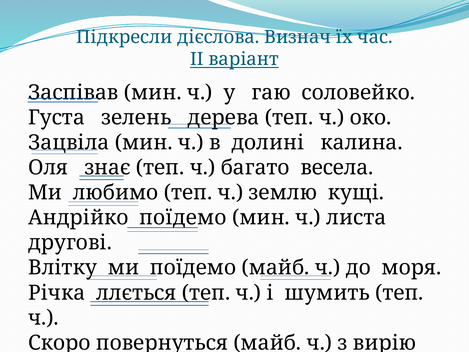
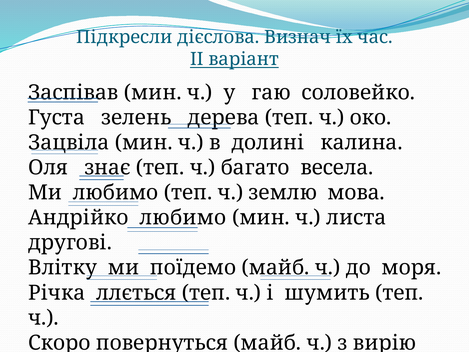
кущі: кущі -> мова (356, 193)
Андрійко поїдемо: поїдемо -> любимо (183, 218)
